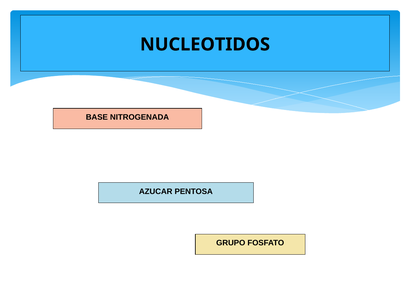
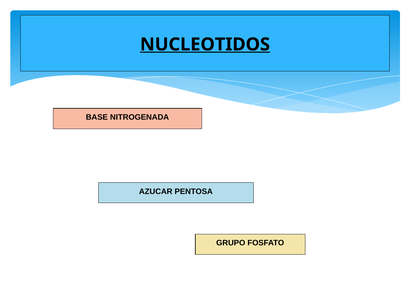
NUCLEOTIDOS underline: none -> present (205, 45)
